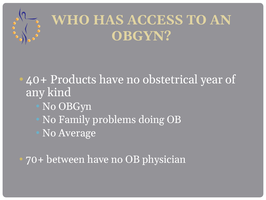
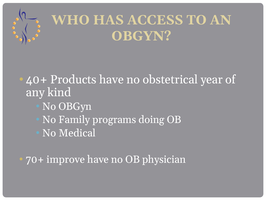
problems: problems -> programs (114, 119)
Average: Average -> Medical (77, 133)
between: between -> improve (66, 159)
